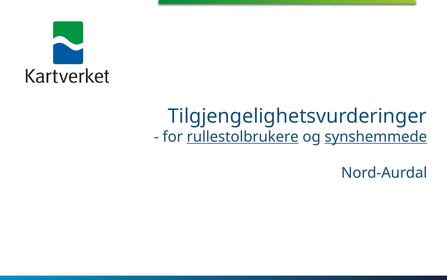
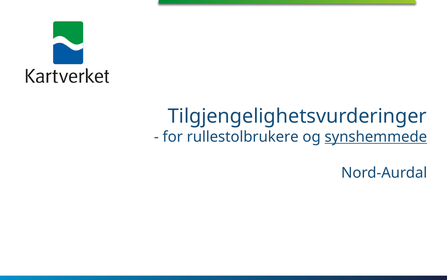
rullestolbrukere underline: present -> none (243, 137)
